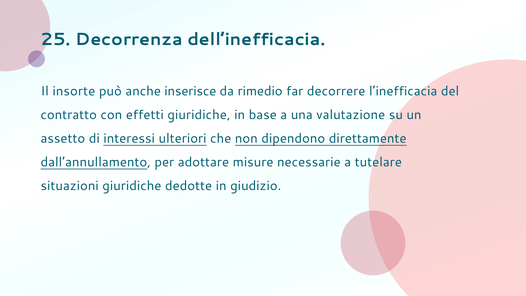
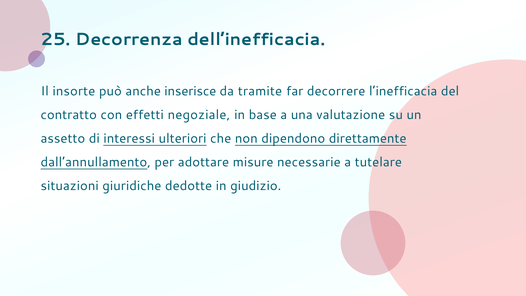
rimedio: rimedio -> tramite (260, 91)
effetti giuridiche: giuridiche -> negoziale (199, 115)
